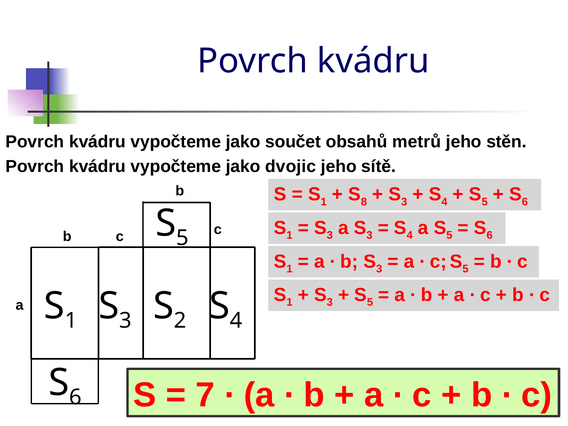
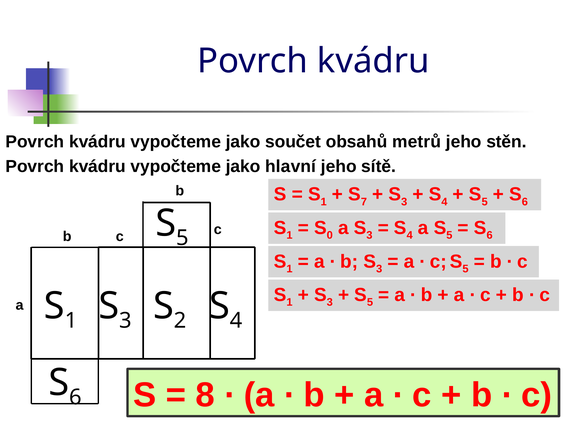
dvojic: dvojic -> hlavní (291, 166)
8: 8 -> 7 (364, 202)
3: 3 -> 0 (330, 235)
7: 7 -> 8 (205, 395)
